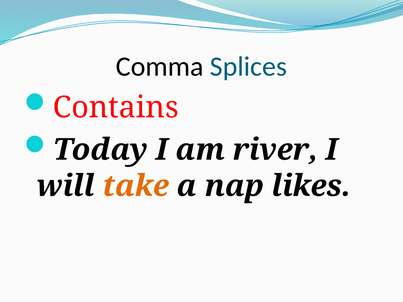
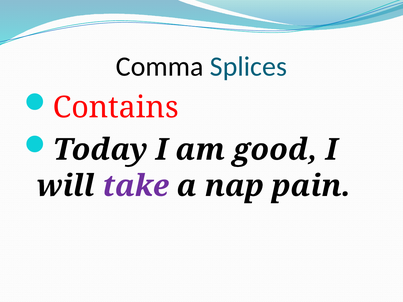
river: river -> good (275, 150)
take colour: orange -> purple (136, 186)
likes: likes -> pain (311, 186)
